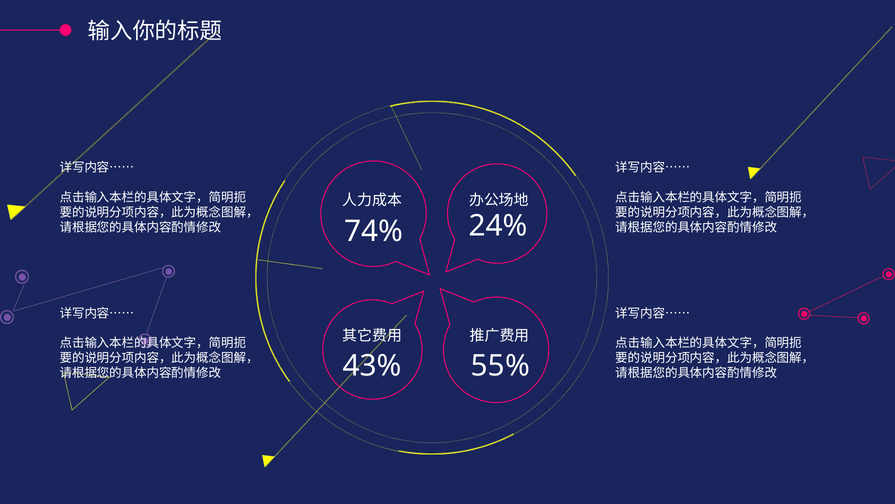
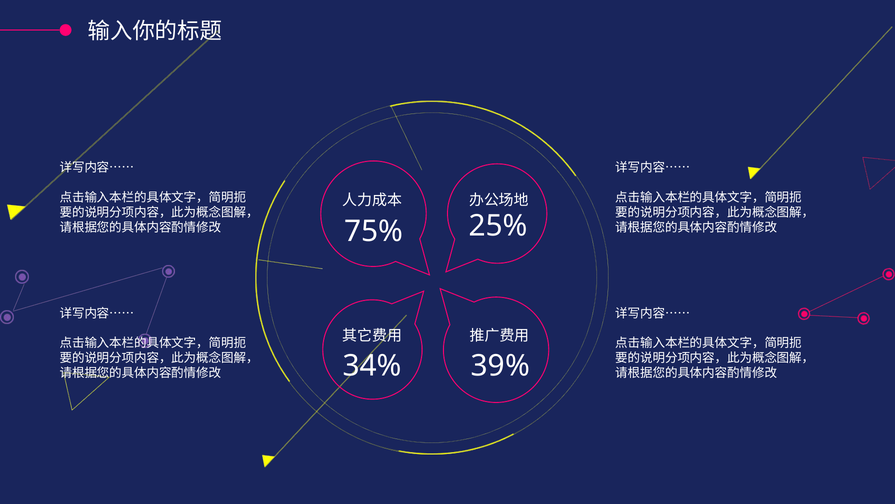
24%: 24% -> 25% (498, 226)
74%: 74% -> 75% (374, 231)
43%: 43% -> 34% (372, 365)
55%: 55% -> 39% (500, 365)
